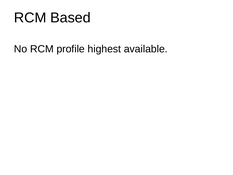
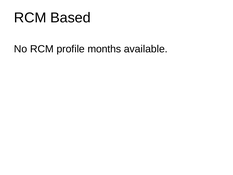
highest: highest -> months (104, 49)
